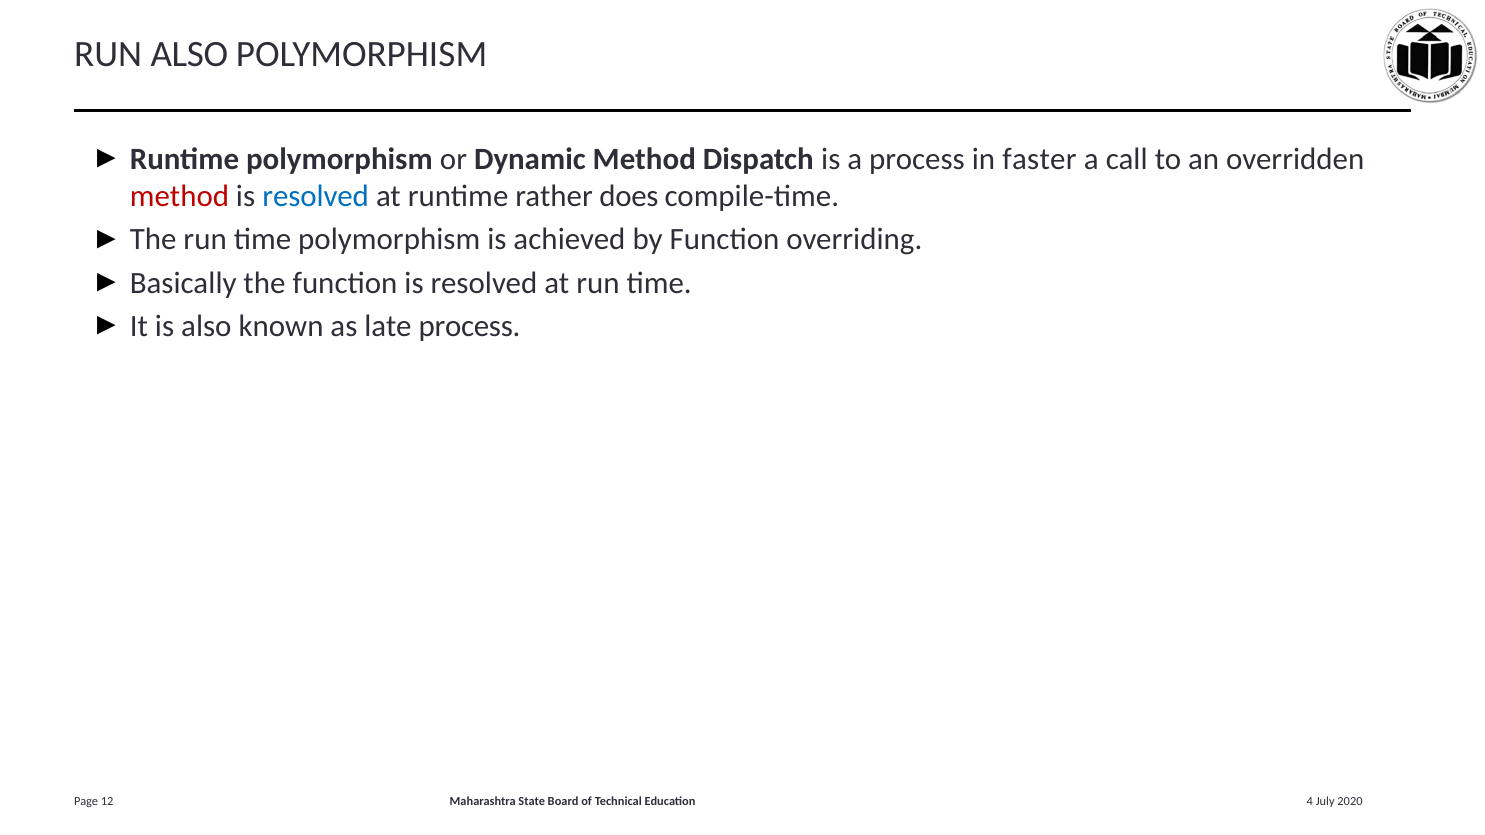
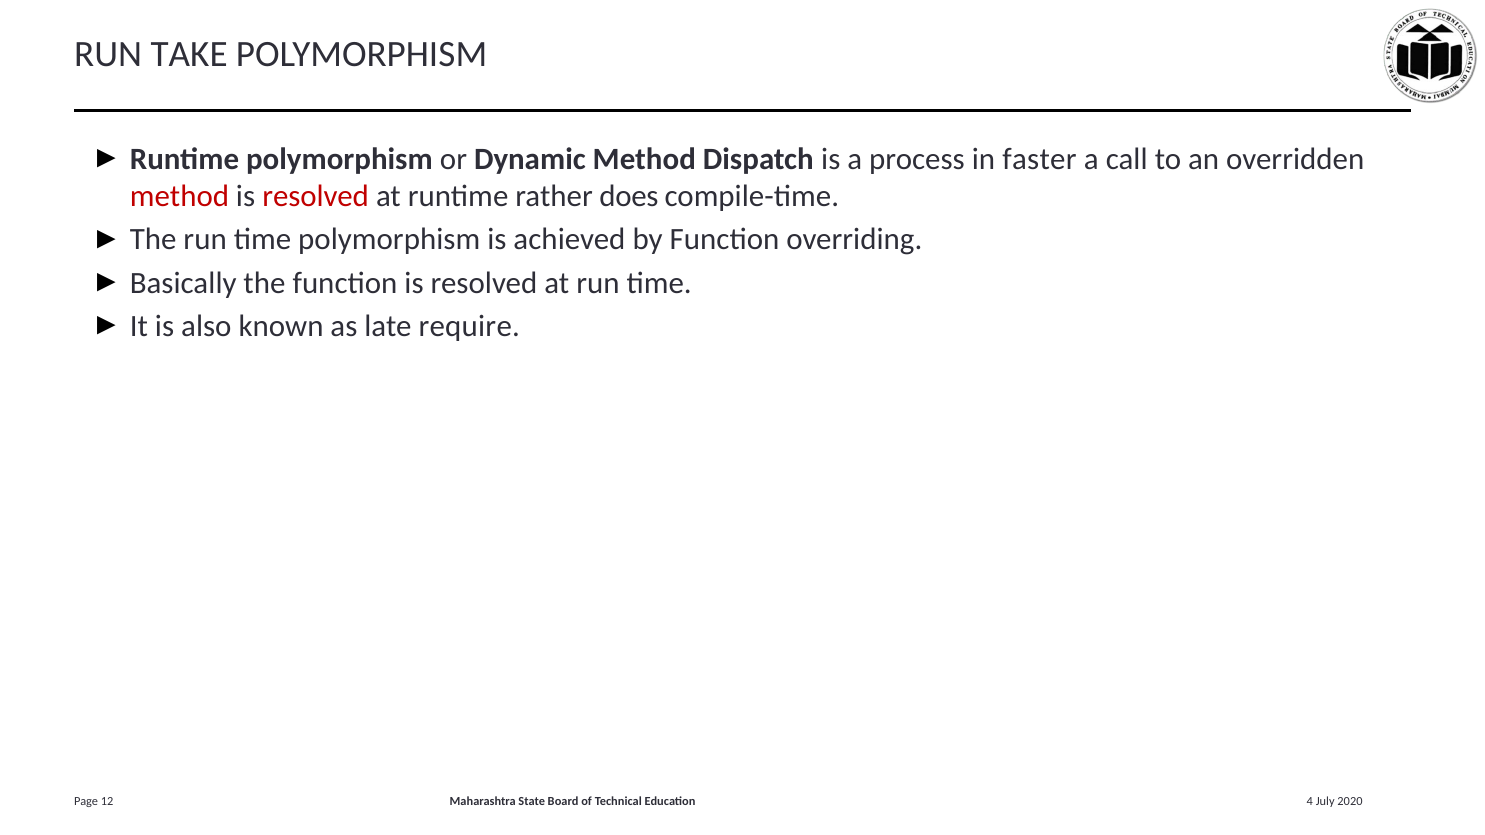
RUN ALSO: ALSO -> TAKE (189, 54)
resolved colour: blue -> red (316, 196)
late process: process -> require (469, 326)
